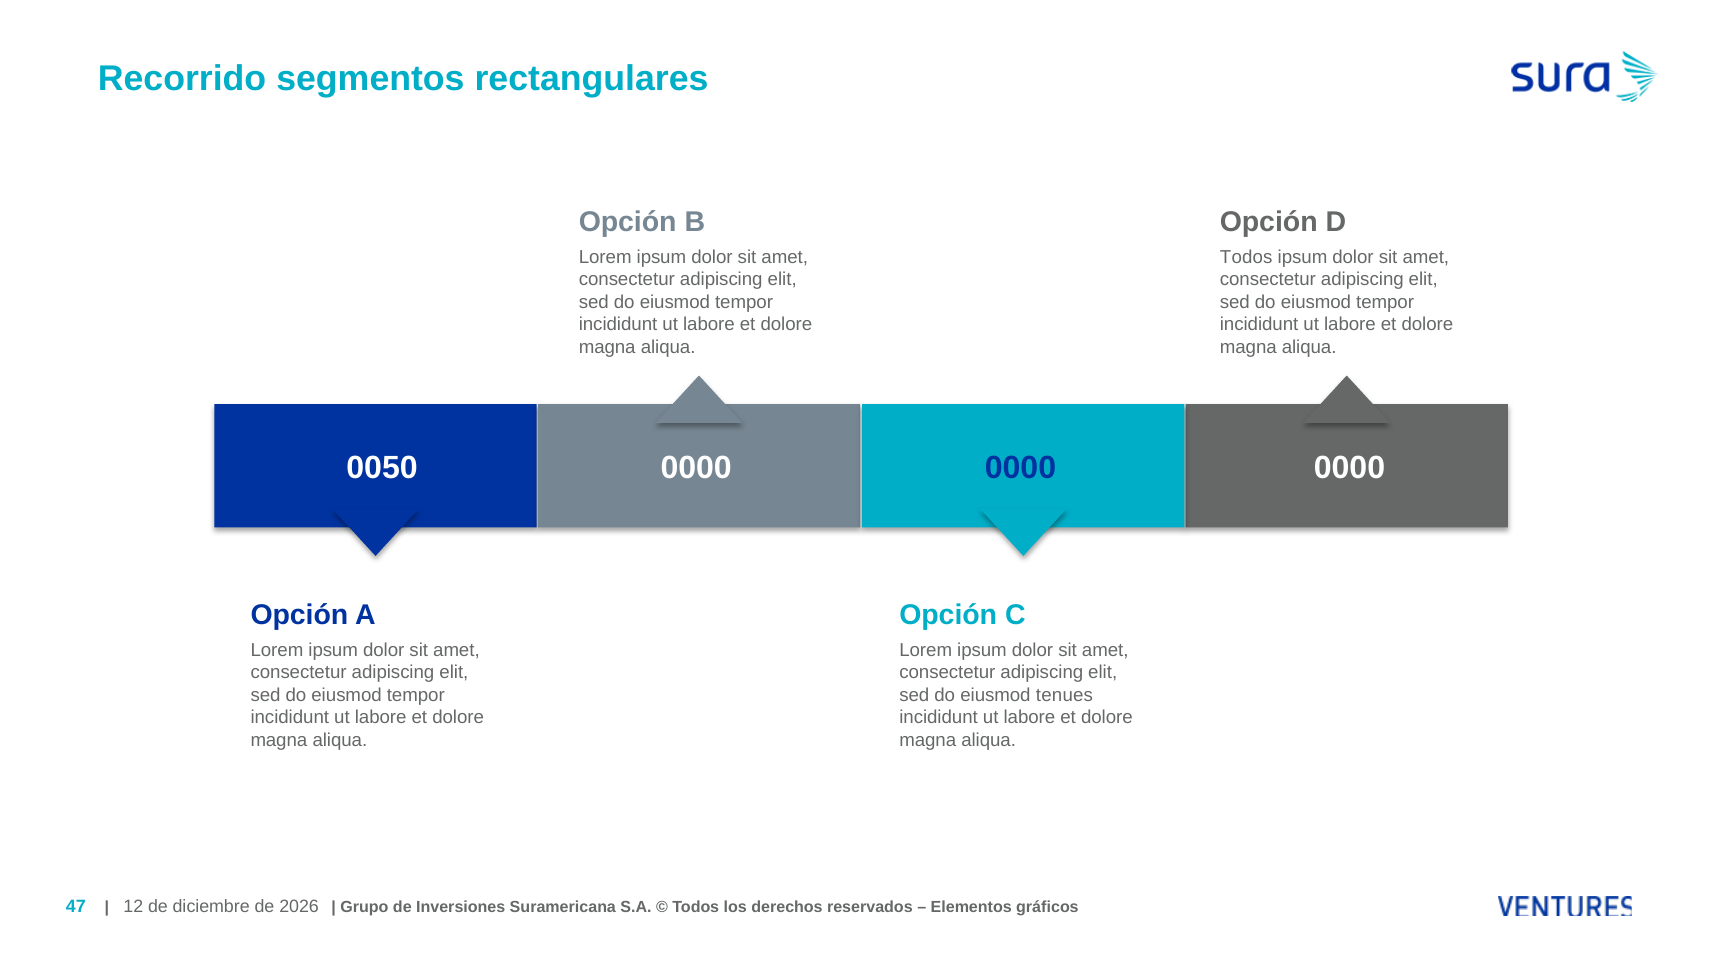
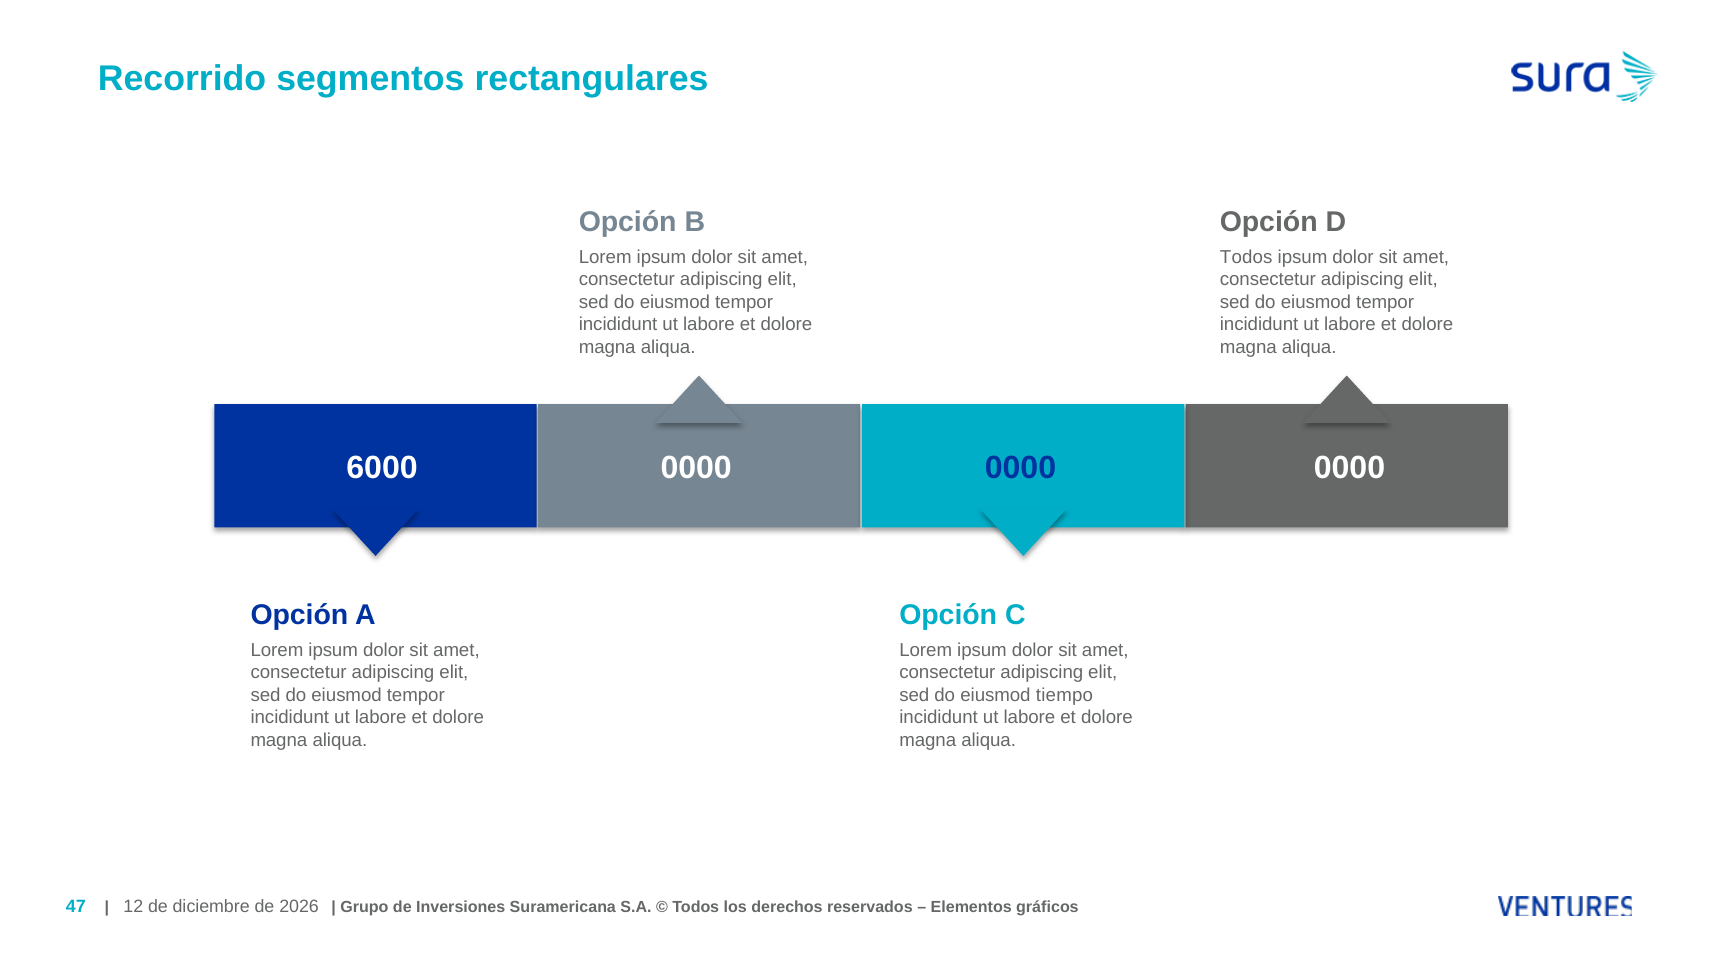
0050: 0050 -> 6000 (382, 467)
tenues: tenues -> tiempo (1065, 695)
